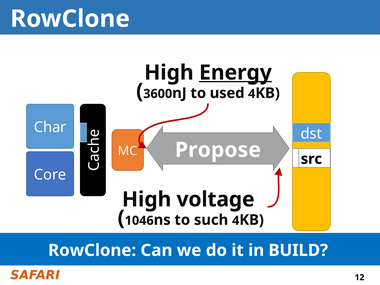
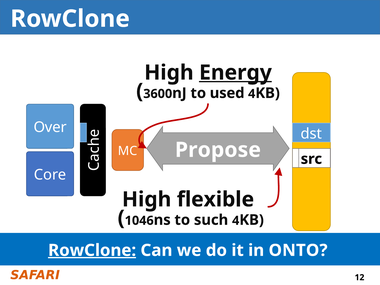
Char: Char -> Over (50, 127)
voltage: voltage -> flexible (215, 199)
RowClone underline: none -> present (92, 250)
BUILD: BUILD -> ONTO (298, 250)
